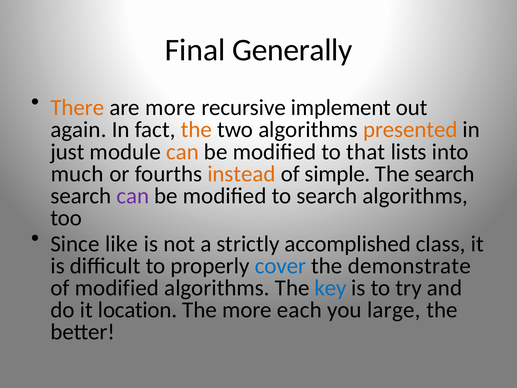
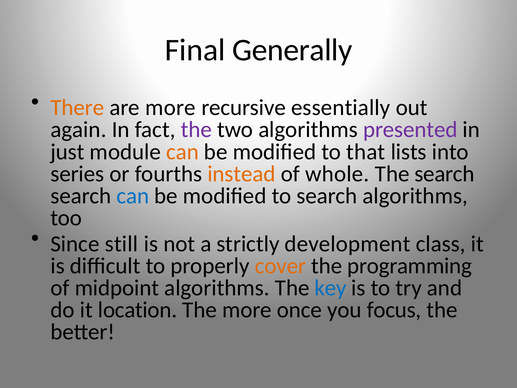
implement: implement -> essentially (341, 108)
the colour: orange -> purple (196, 130)
presented colour: orange -> purple (410, 130)
much: much -> series (77, 174)
simple: simple -> whole (337, 174)
can colour: purple -> blue (133, 196)
like: like -> still (122, 244)
accomplished: accomplished -> development (348, 244)
cover colour: blue -> orange (280, 266)
demonstrate: demonstrate -> programming (410, 266)
of modified: modified -> midpoint (117, 288)
each: each -> once (299, 310)
large: large -> focus (394, 310)
